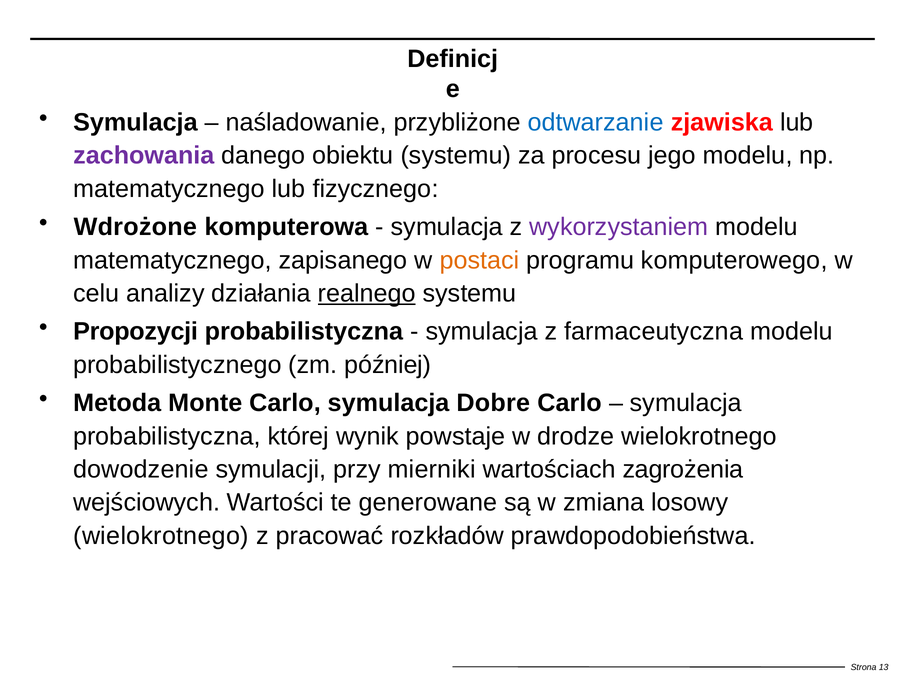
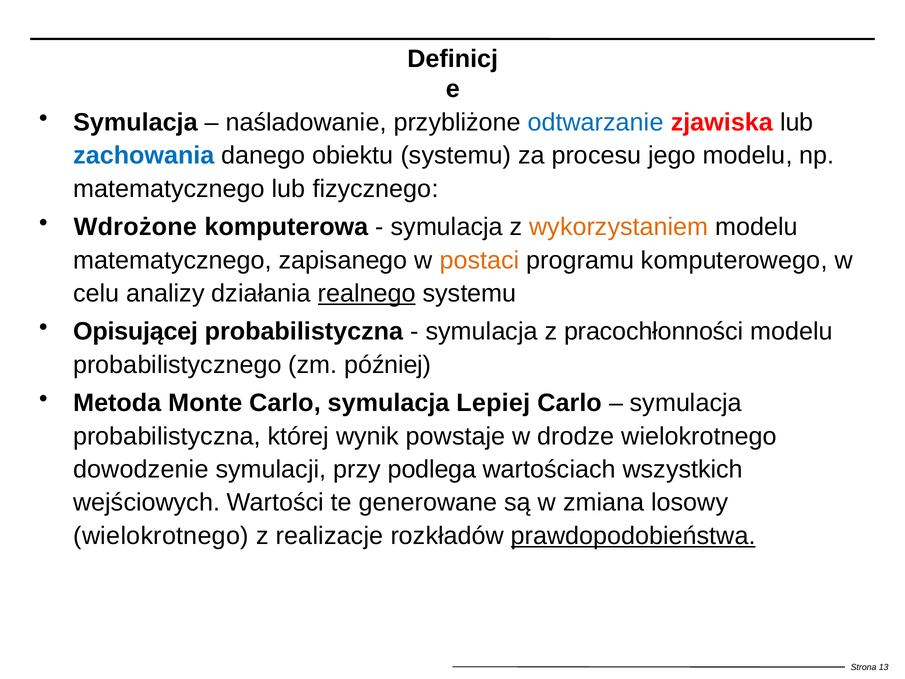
zachowania colour: purple -> blue (144, 156)
wykorzystaniem colour: purple -> orange (619, 227)
Propozycji: Propozycji -> Opisującej (136, 332)
farmaceutyczna: farmaceutyczna -> pracochłonności (654, 332)
Dobre: Dobre -> Lepiej (493, 403)
mierniki: mierniki -> podlega (432, 469)
zagrożenia: zagrożenia -> wszystkich (683, 469)
pracować: pracować -> realizacje (330, 536)
prawdopodobieństwa underline: none -> present (633, 536)
